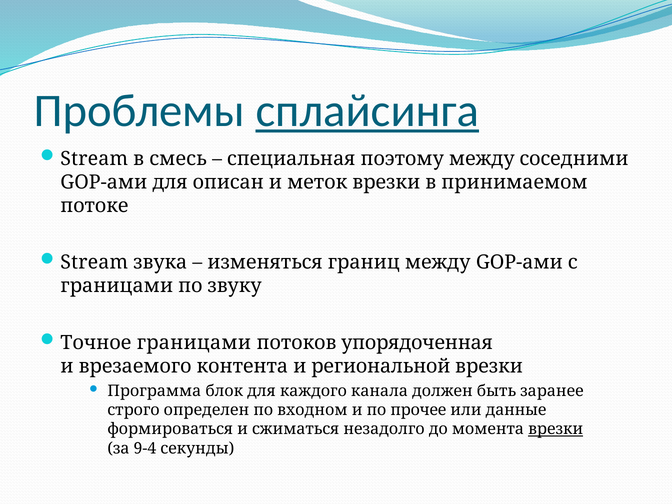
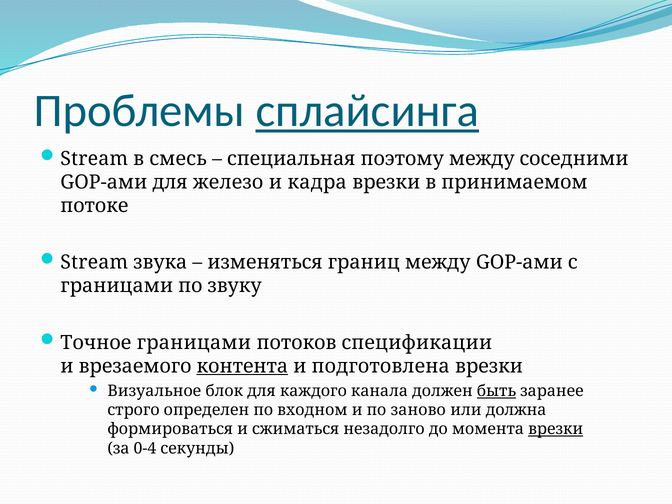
описан: описан -> железо (228, 182)
меток: меток -> кадра (317, 182)
упорядоченная: упорядоченная -> спецификации (417, 343)
контента underline: none -> present (242, 366)
региональной: региональной -> подготовлена (381, 366)
Программа: Программа -> Визуальное (154, 391)
быть underline: none -> present (496, 391)
прочее: прочее -> заново (418, 410)
данные: данные -> должна (516, 410)
9-4: 9-4 -> 0-4 (145, 448)
